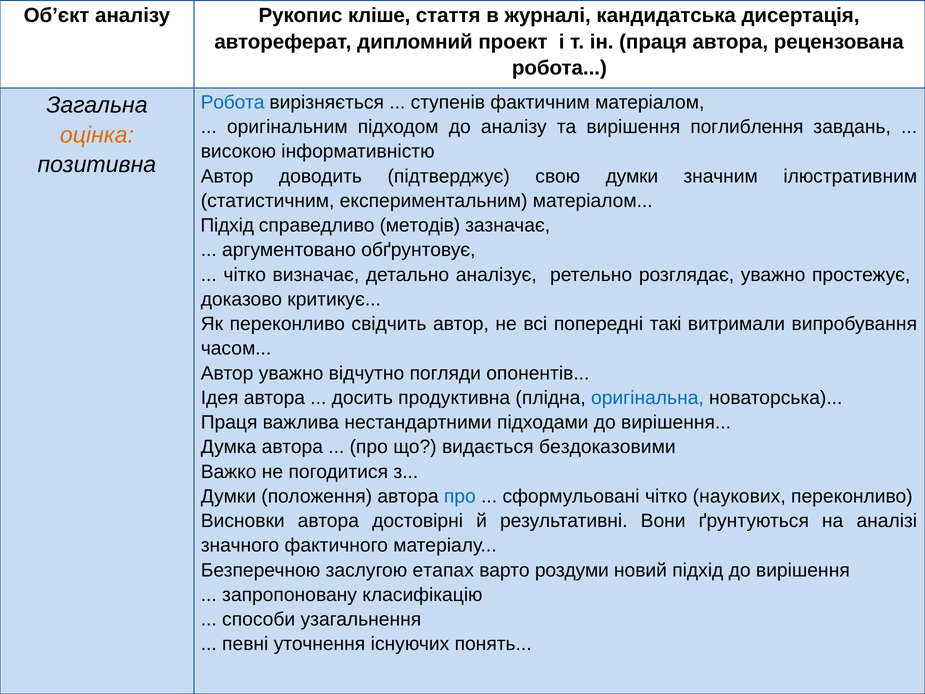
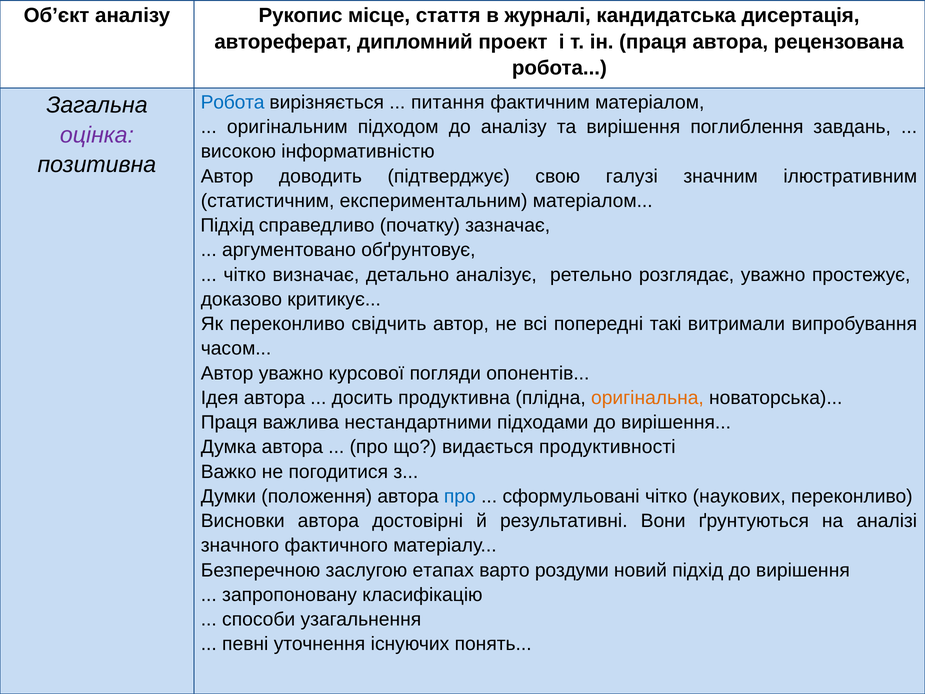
кліше: кліше -> місце (379, 16)
ступенів: ступенів -> питання (448, 102)
оцінка colour: orange -> purple (97, 135)
свою думки: думки -> галузі (632, 176)
методів: методів -> початку (420, 225)
відчутно: відчутно -> курсової (366, 373)
оригінальна colour: blue -> orange (647, 398)
бездоказовими: бездоказовими -> продуктивності (607, 447)
